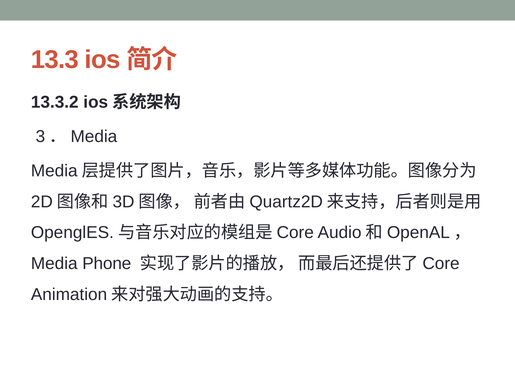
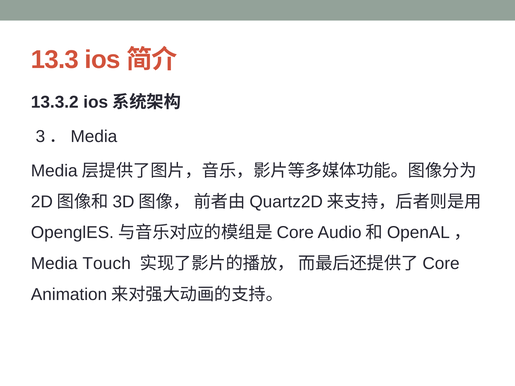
Phone: Phone -> Touch (107, 264)
